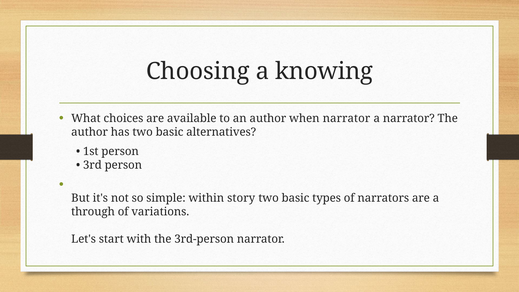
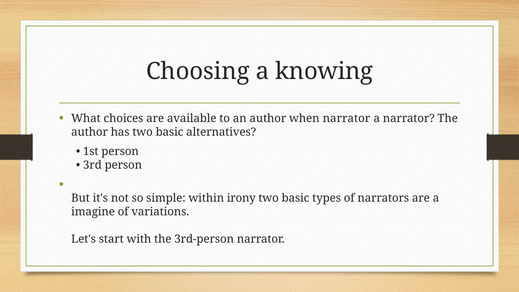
story: story -> irony (241, 198)
through: through -> imagine (93, 212)
